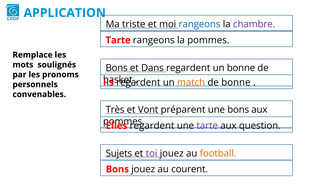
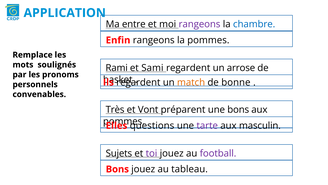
triste: triste -> entre (134, 24)
rangeons colour: blue -> purple (200, 24)
chambre colour: purple -> blue (254, 24)
Tarte: Tarte -> Enfin (118, 40)
Bons: Bons -> Rami (117, 68)
Dans: Dans -> Sami (152, 68)
un bonne: bonne -> arrose (241, 68)
regardent: regardent -> questions (152, 125)
question: question -> masculin (260, 125)
football colour: orange -> purple (218, 153)
courent: courent -> tableau (190, 169)
